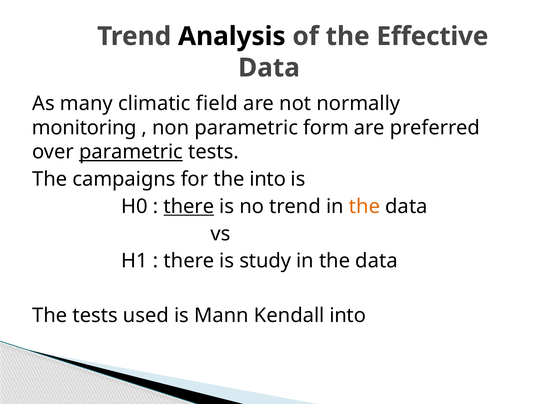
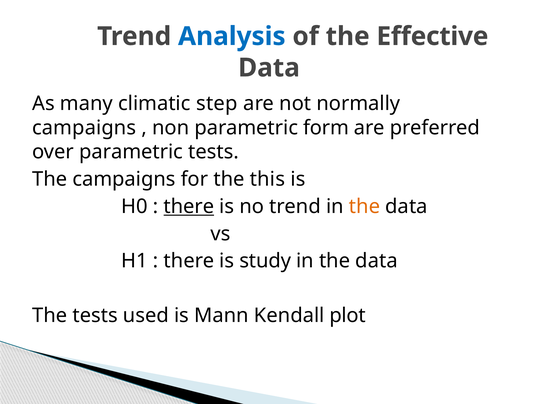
Analysis colour: black -> blue (232, 36)
field: field -> step (217, 103)
monitoring: monitoring -> campaigns (84, 128)
parametric underline: present -> none (131, 152)
the into: into -> this (267, 179)
Kendall into: into -> plot (348, 315)
